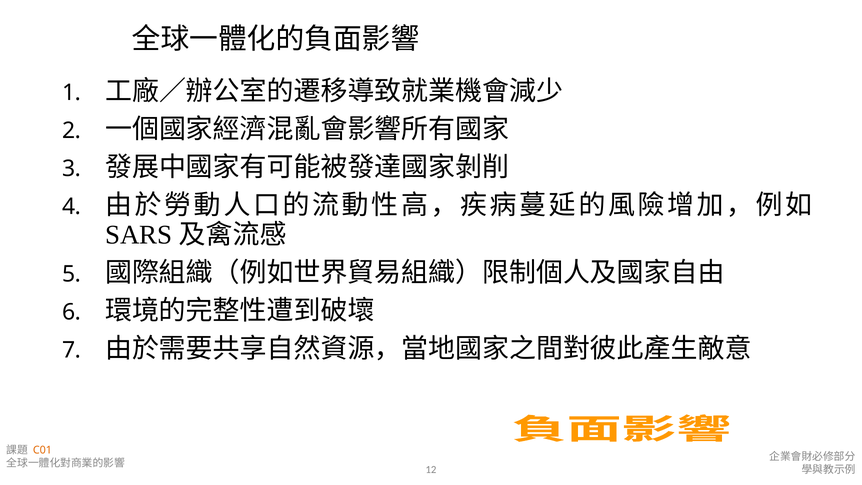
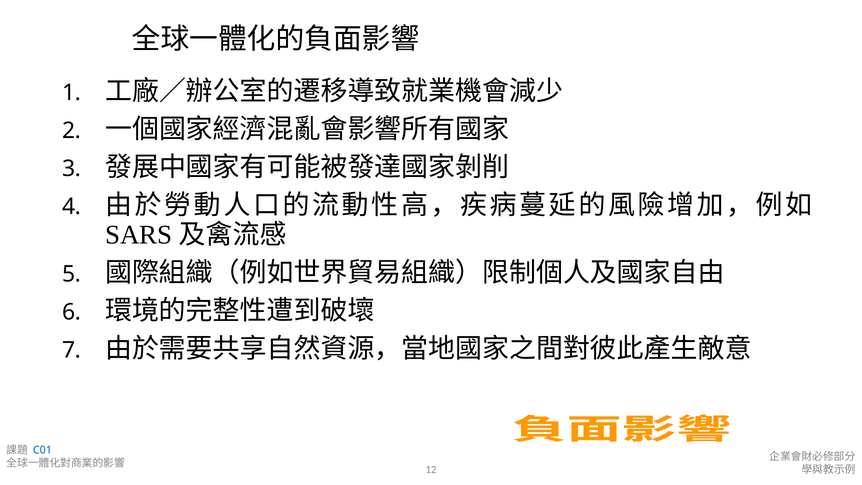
C01 colour: orange -> blue (42, 450)
